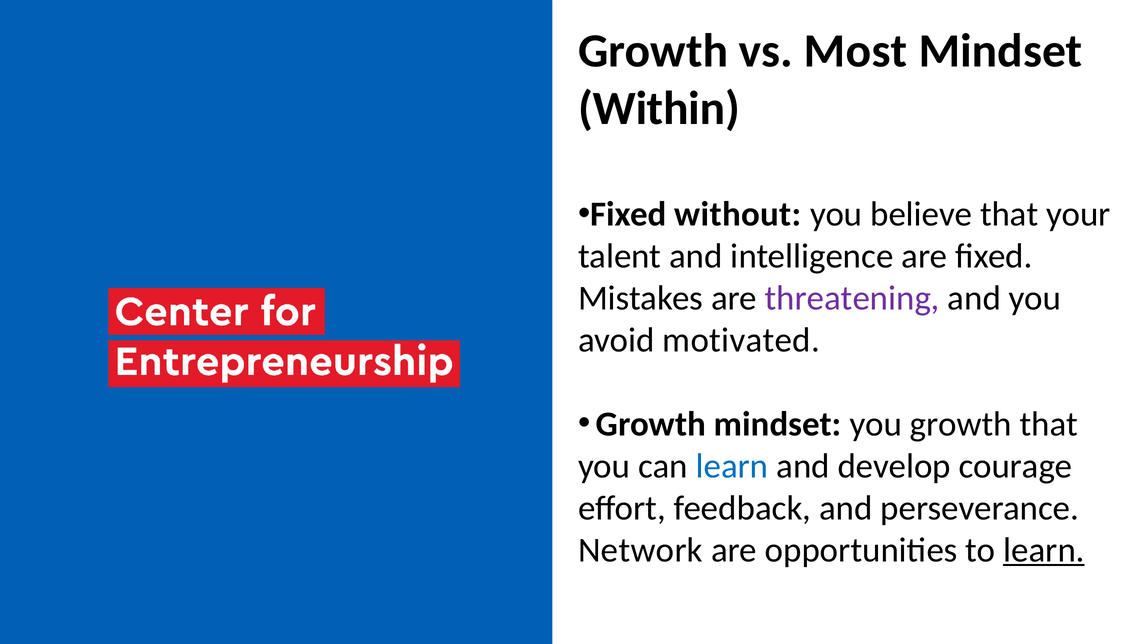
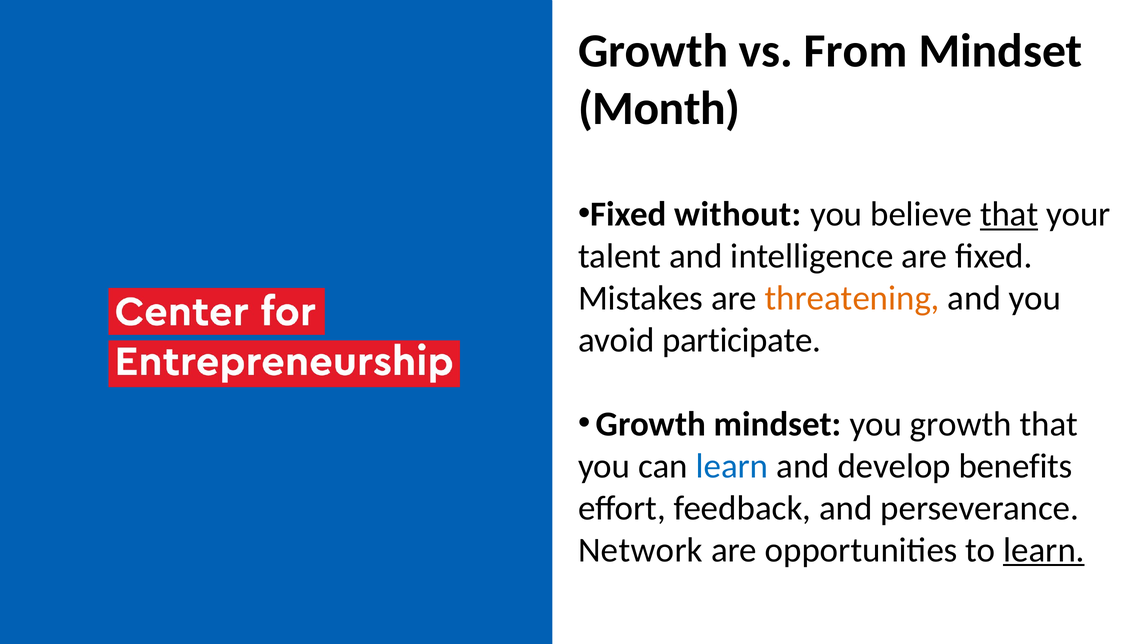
Most: Most -> From (856, 51)
Within: Within -> Month (659, 108)
that underline: none -> present (1009, 214)
threatening colour: purple -> orange (852, 298)
motivated: motivated -> participate (741, 340)
courage: courage -> benefits (1016, 466)
